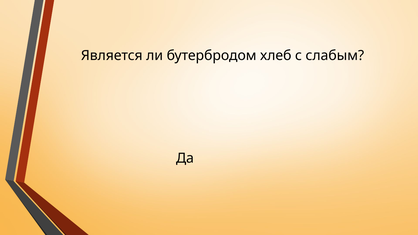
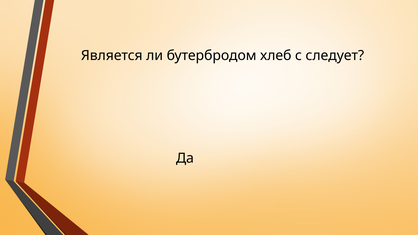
слабым: слабым -> следует (335, 56)
